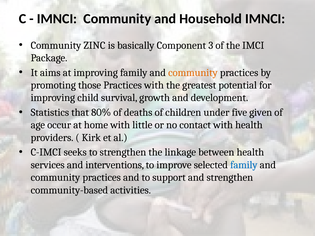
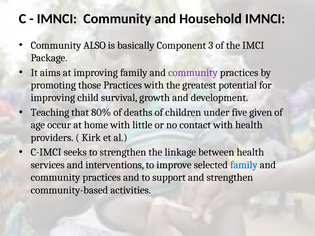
ZINC: ZINC -> ALSO (95, 45)
community colour: orange -> purple (193, 73)
Statistics: Statistics -> Teaching (50, 113)
